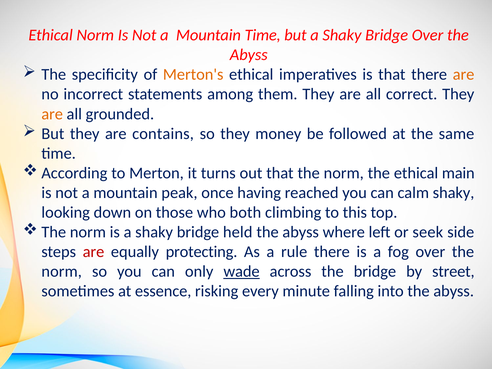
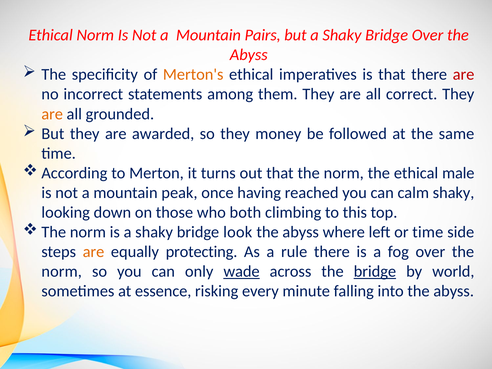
Mountain Time: Time -> Pairs (263, 35)
are colour: orange -> red (464, 75)
contains: contains -> awarded (163, 134)
main: main -> male (458, 173)
held: held -> look (238, 232)
or seek: seek -> time (428, 232)
are colour: red -> orange (93, 252)
bridge underline: none -> present (375, 271)
street: street -> world (453, 271)
